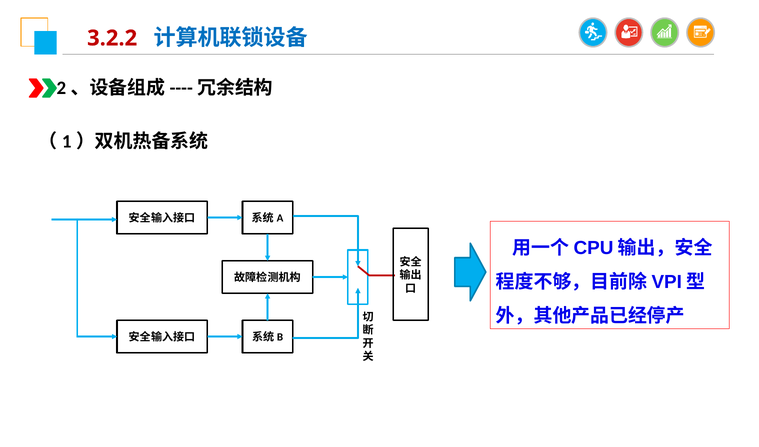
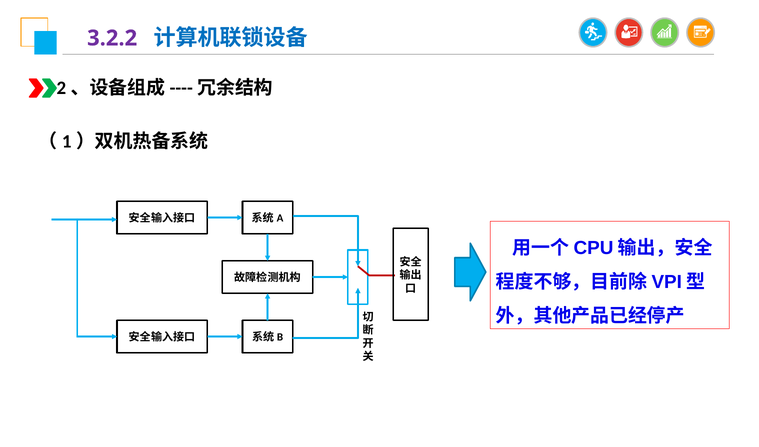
3.2.2 colour: red -> purple (112, 38)
